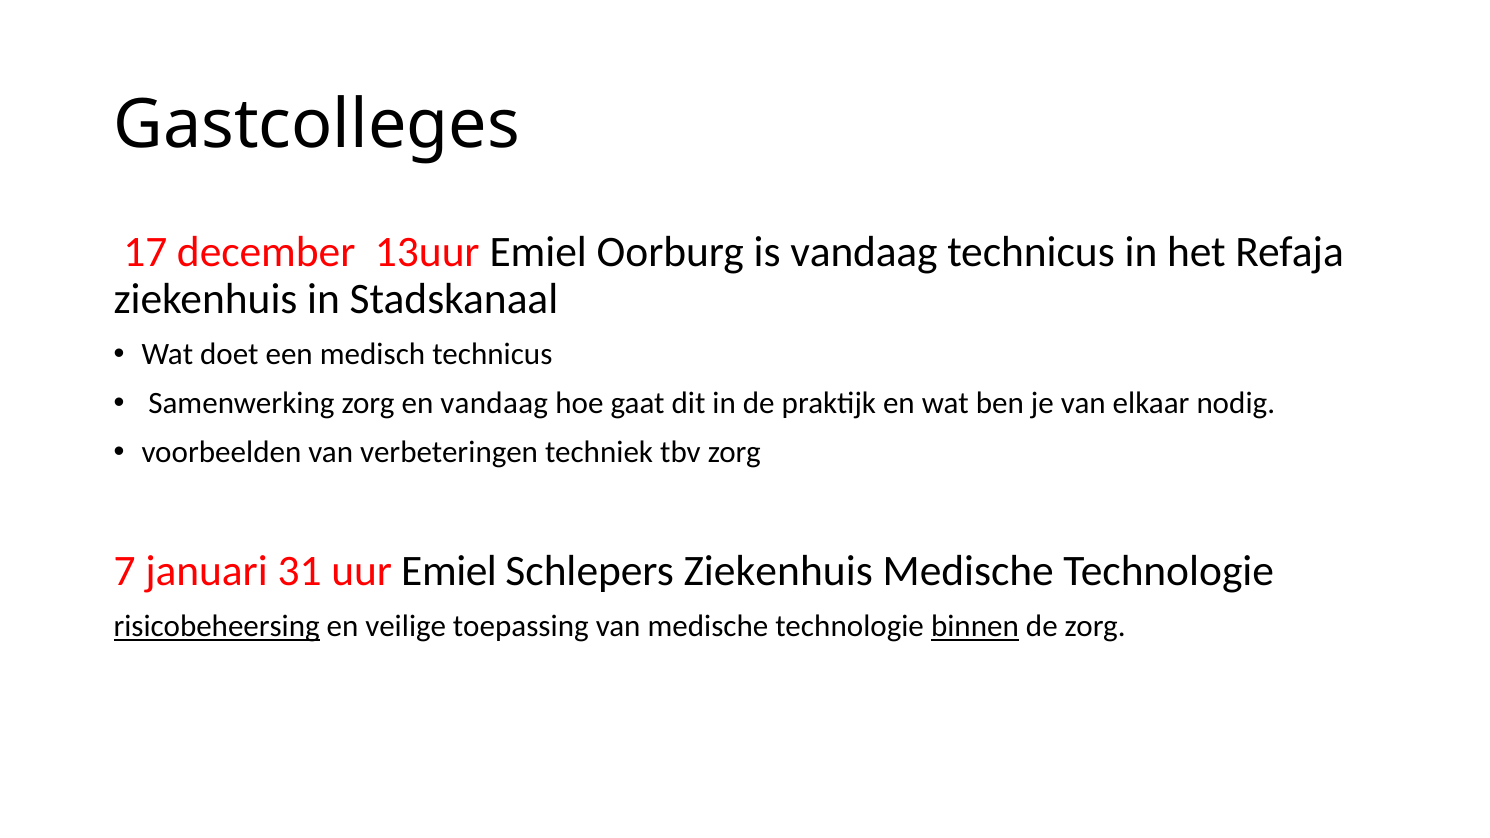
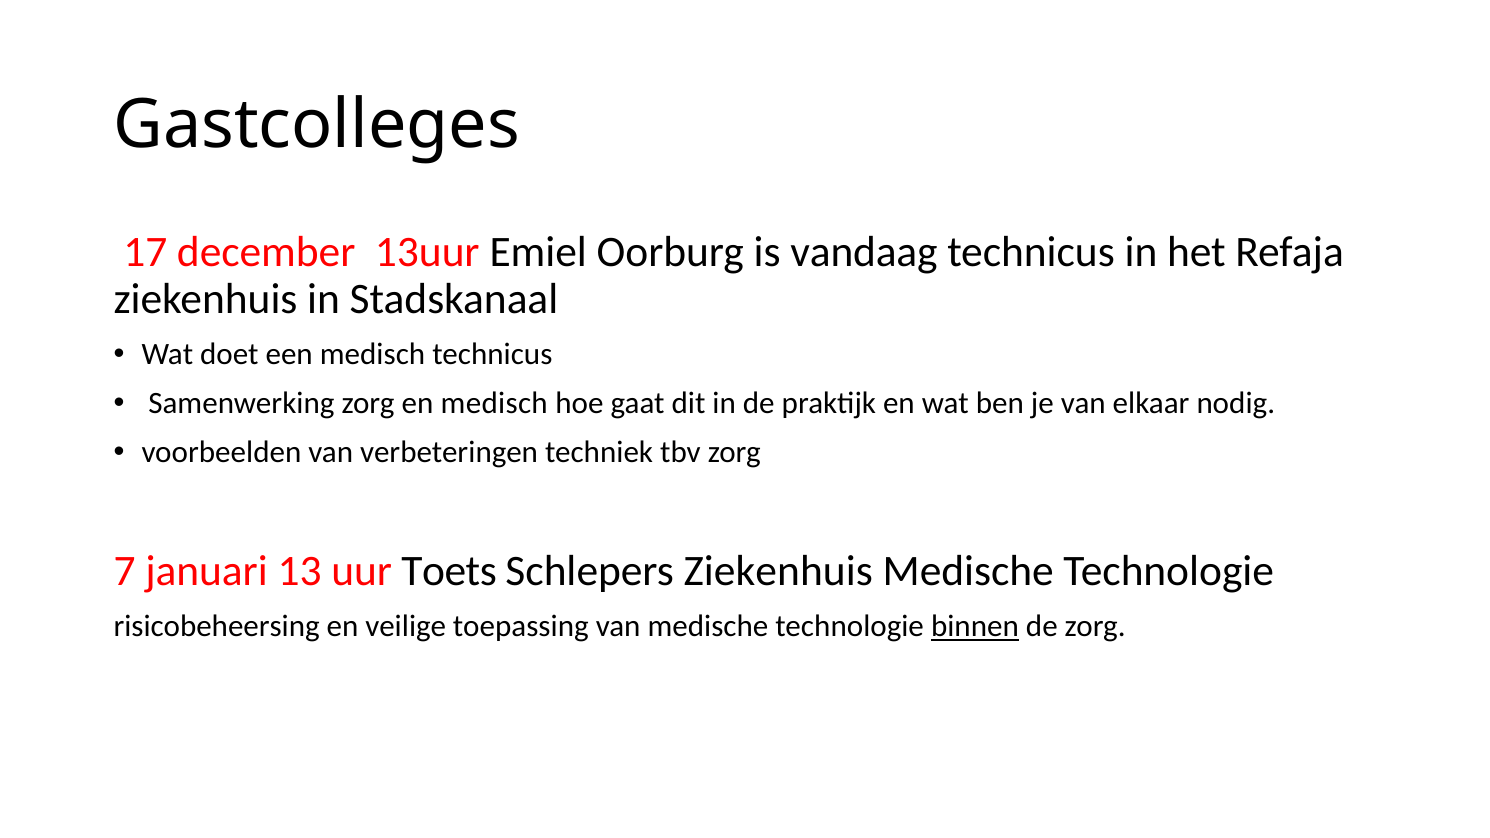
en vandaag: vandaag -> medisch (494, 404)
31: 31 -> 13 (300, 571)
uur Emiel: Emiel -> Toets (449, 571)
risicobeheersing underline: present -> none (217, 627)
